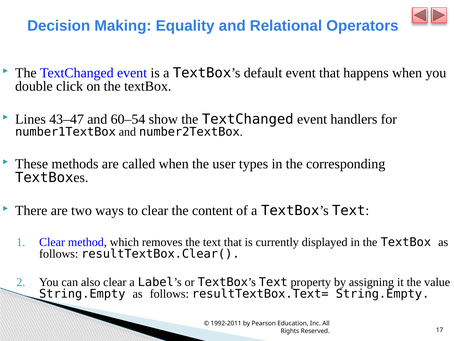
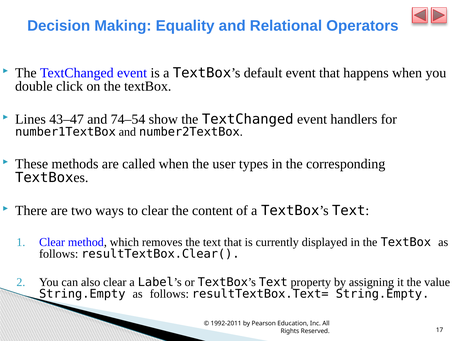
60–54: 60–54 -> 74–54 (128, 119)
